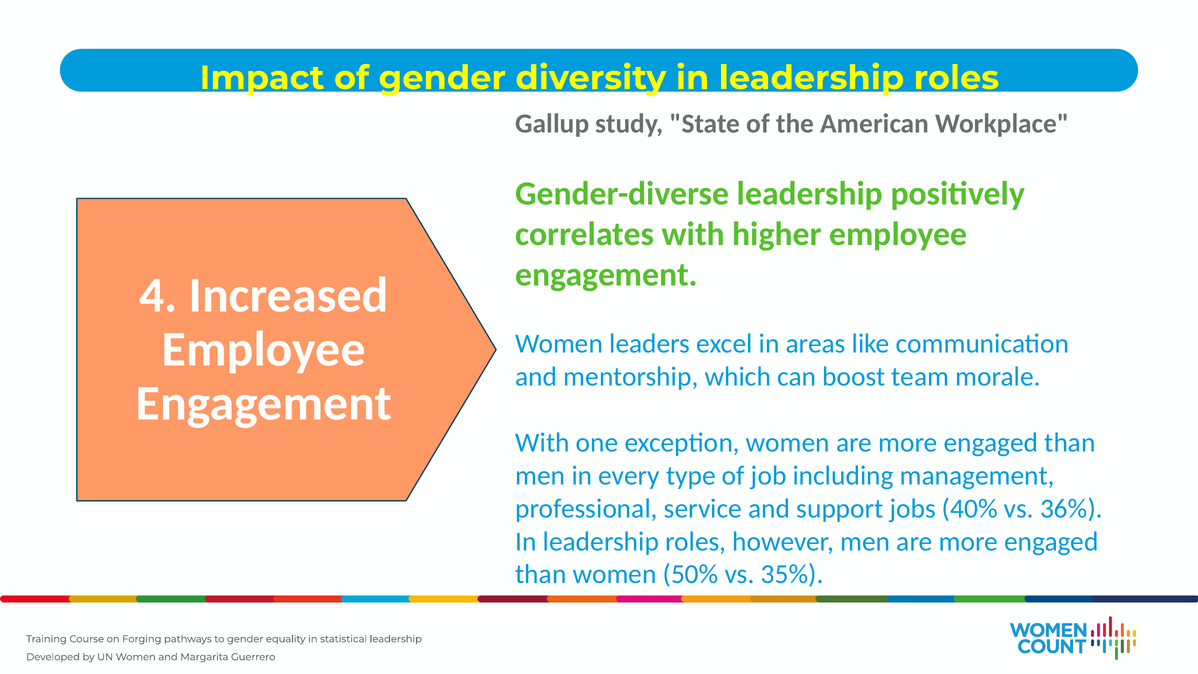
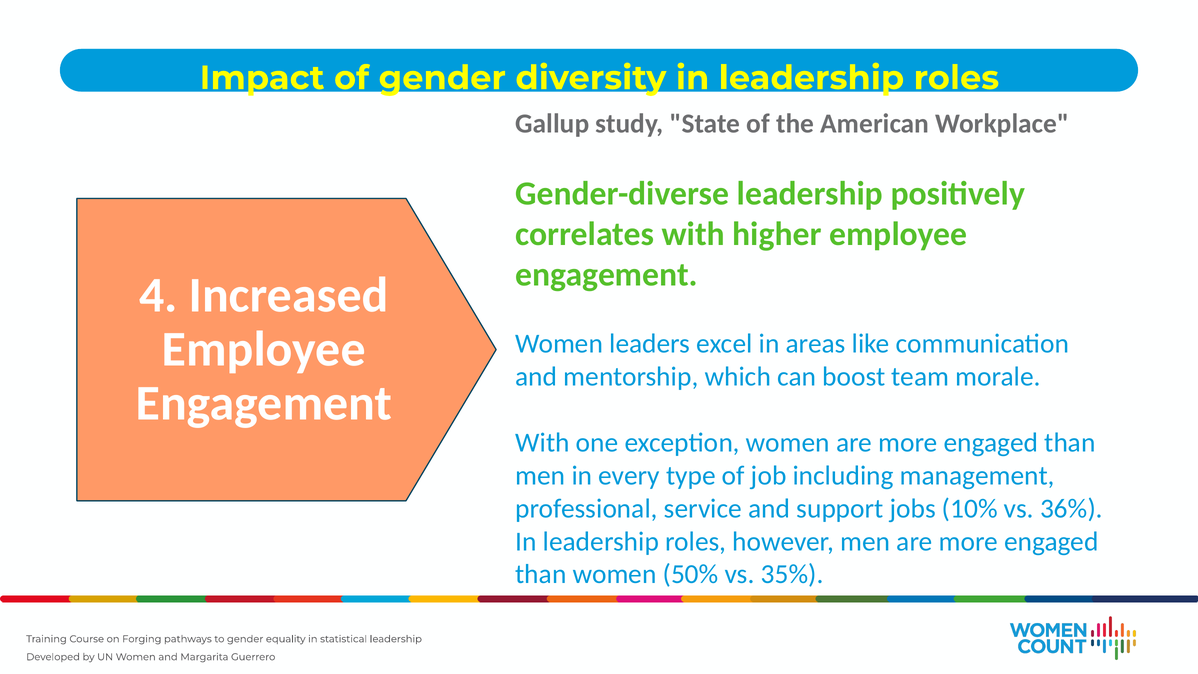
40%: 40% -> 10% (970, 508)
